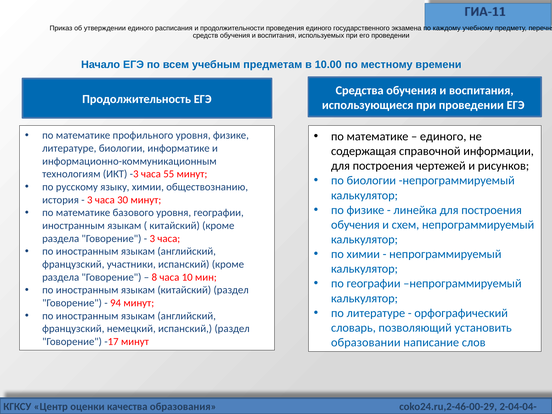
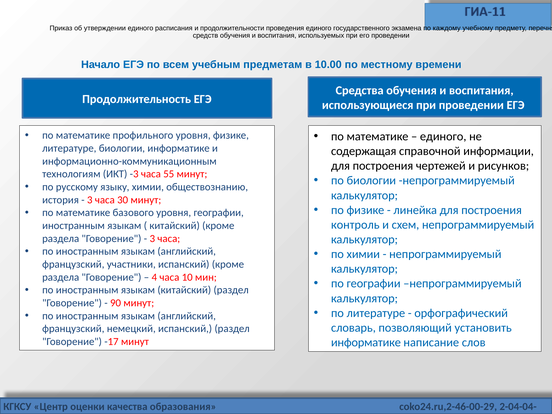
обучения: обучения -> контроль (355, 225)
8: 8 -> 4 (154, 277)
94: 94 -> 90 (116, 303)
образовании: образовании -> информатике (366, 342)
